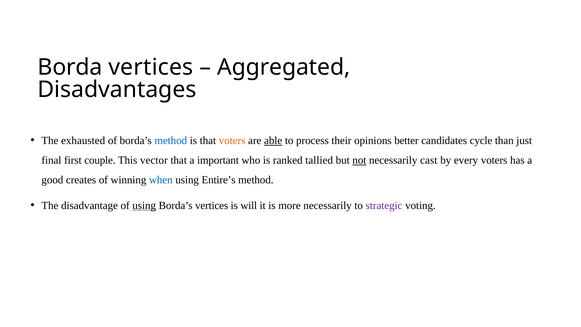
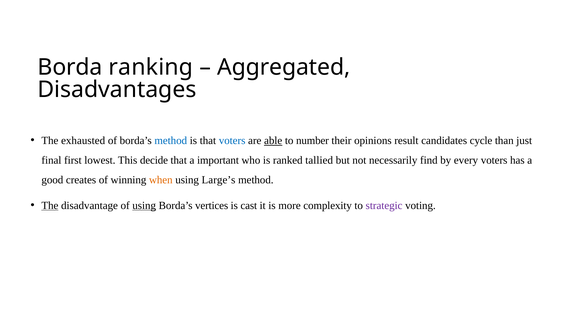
Borda vertices: vertices -> ranking (151, 67)
voters colour: orange -> blue (232, 140)
process: process -> number (312, 140)
better: better -> result (406, 140)
couple: couple -> lowest (100, 160)
vector: vector -> decide (154, 160)
not underline: present -> none (359, 160)
cast: cast -> find (429, 160)
when colour: blue -> orange (161, 180)
Entire’s: Entire’s -> Large’s (218, 180)
The underline: none -> present (50, 205)
will: will -> cast (249, 205)
more necessarily: necessarily -> complexity (328, 205)
